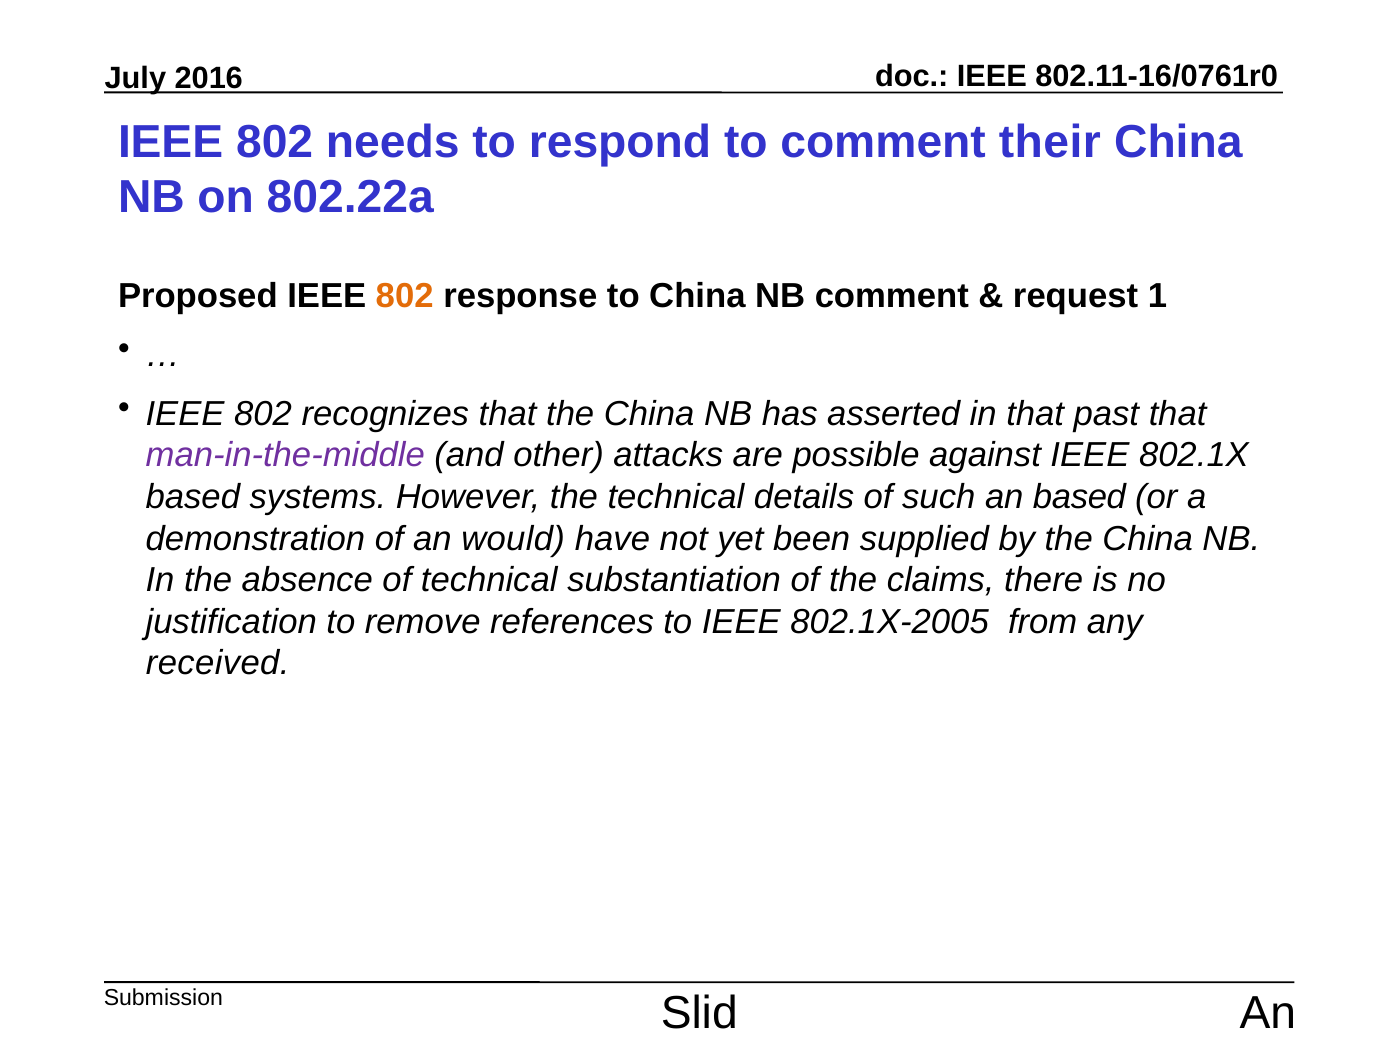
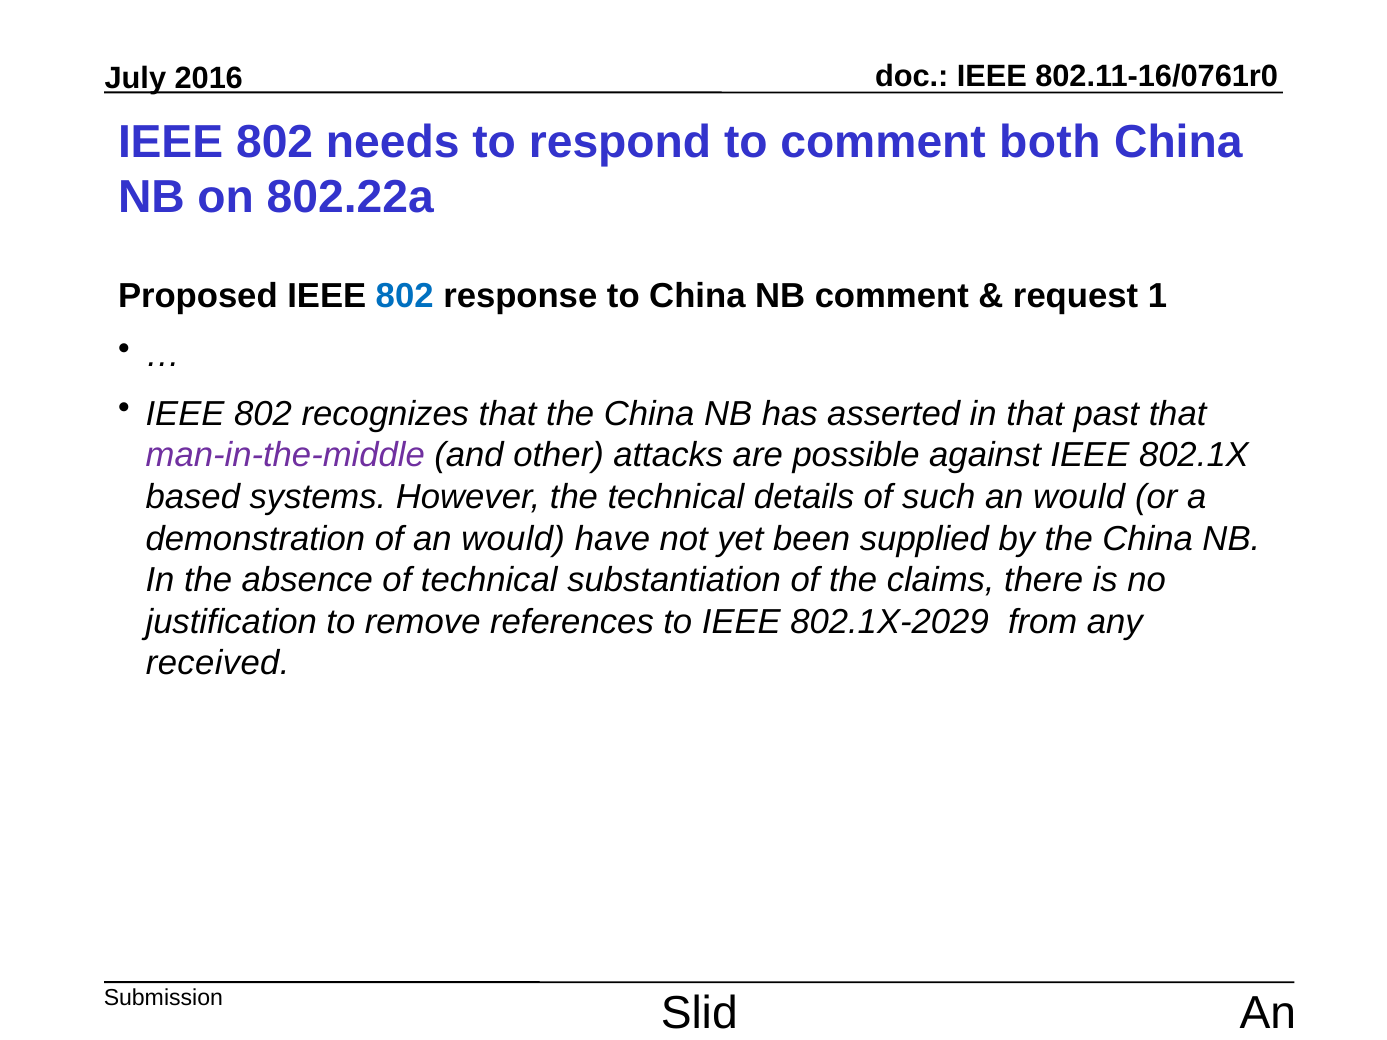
their: their -> both (1050, 142)
802 colour: orange -> blue (405, 296)
such an based: based -> would (1079, 497)
802.1X-2005: 802.1X-2005 -> 802.1X-2029 (890, 622)
